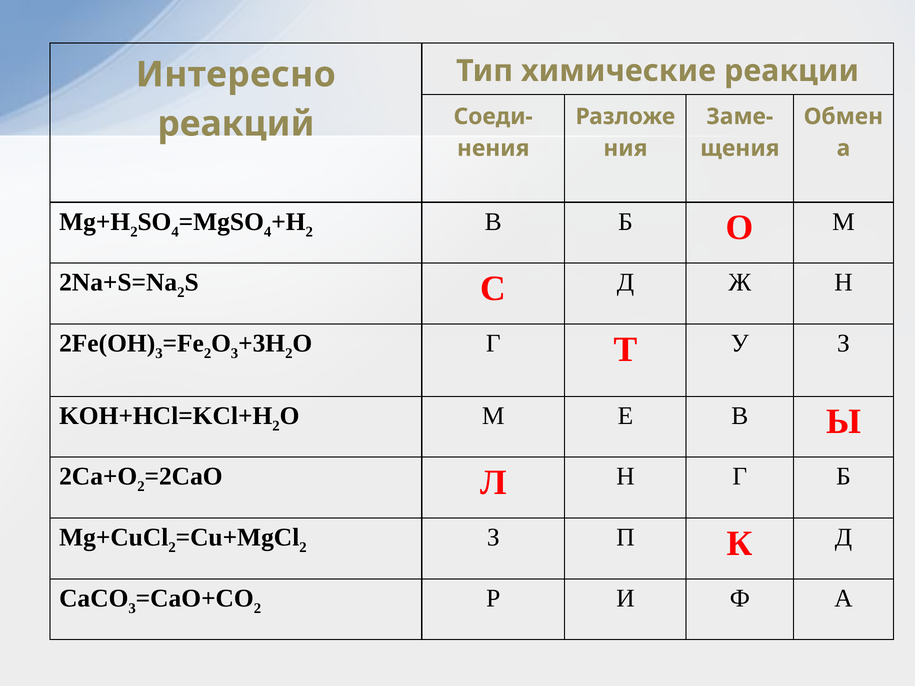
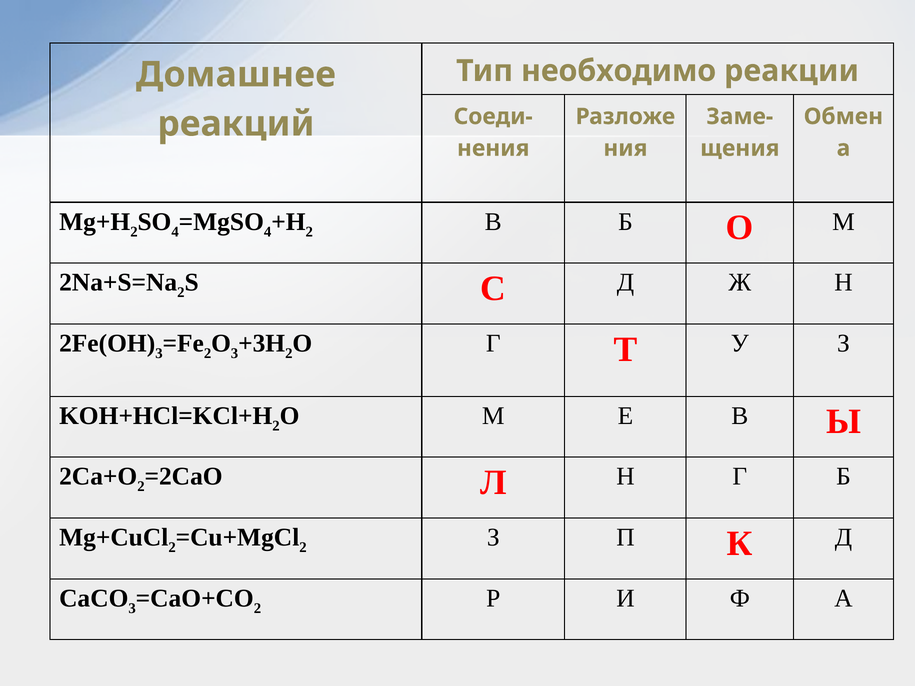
химические: химические -> необходимо (619, 71)
Интересно: Интересно -> Домашнее (236, 75)
